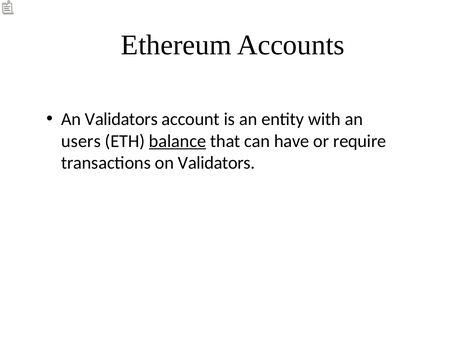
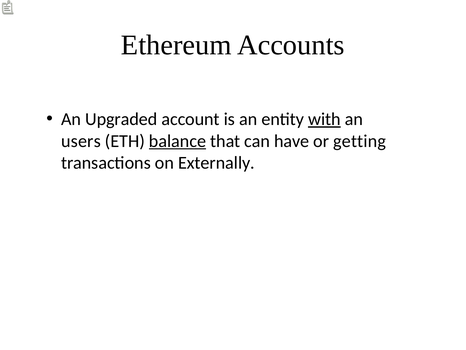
An Validators: Validators -> Upgraded (121, 119)
with underline: none -> present (324, 119)
require: require -> getting (360, 141)
on Validators: Validators -> Externally (216, 163)
